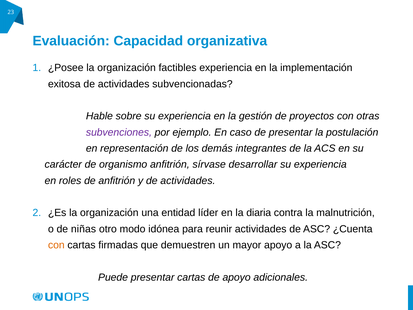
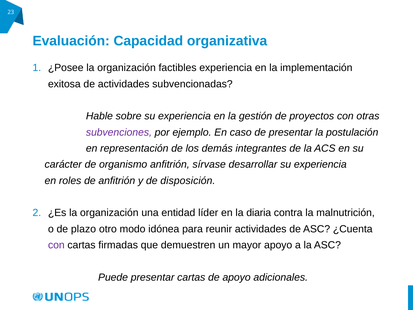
y de actividades: actividades -> disposición (188, 181)
niñas: niñas -> plazo (83, 229)
con colour: orange -> purple (56, 245)
